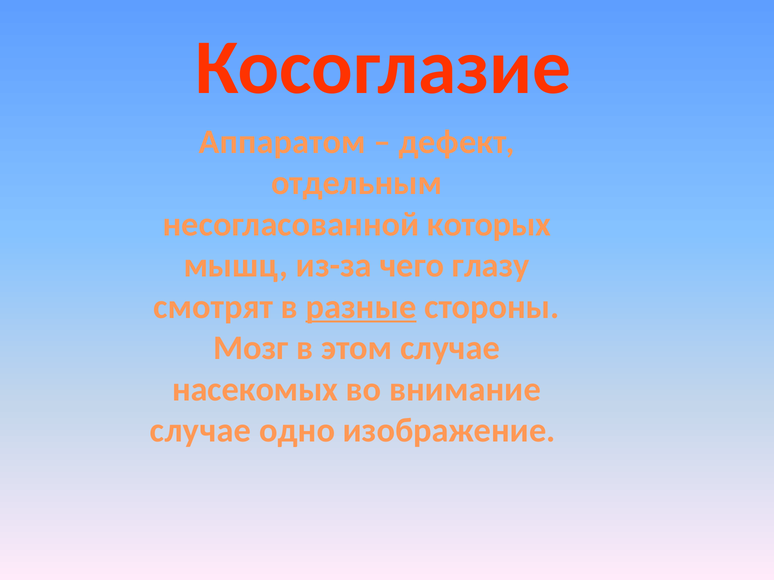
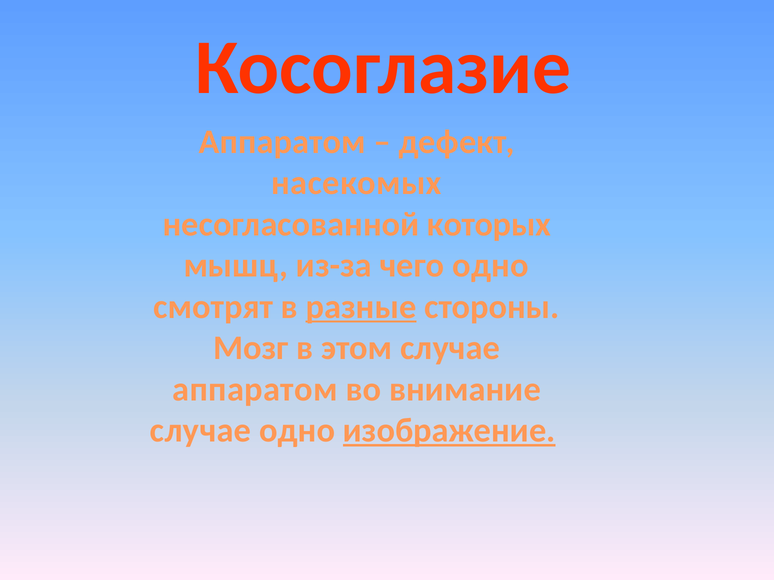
отдельным: отдельным -> насекомых (356, 183)
чего глазу: глазу -> одно (491, 266)
насекомых: насекомых -> аппаратом (255, 390)
изображение underline: none -> present (449, 431)
